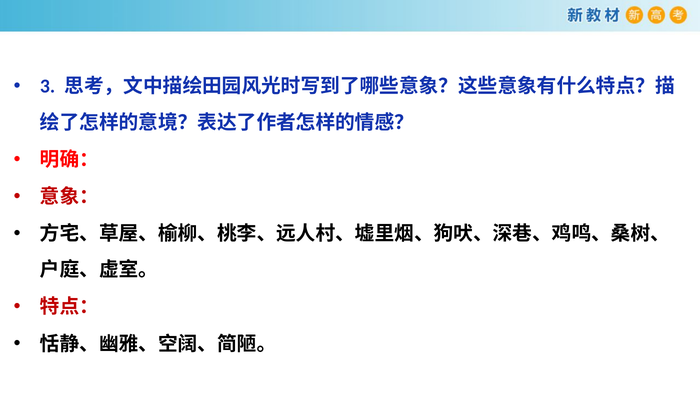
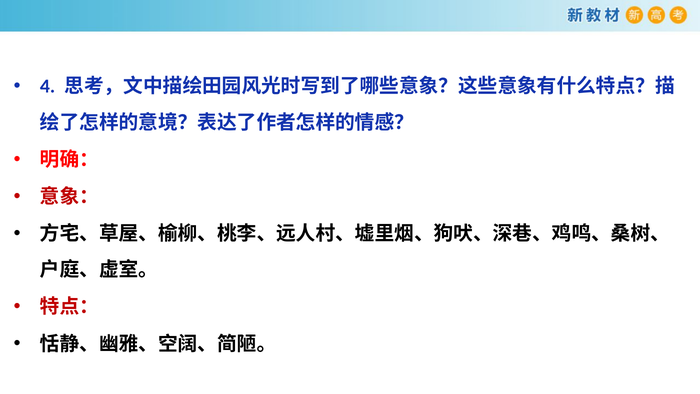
3: 3 -> 4 (48, 86)
